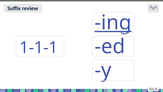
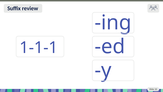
ing underline: present -> none (113, 23)
